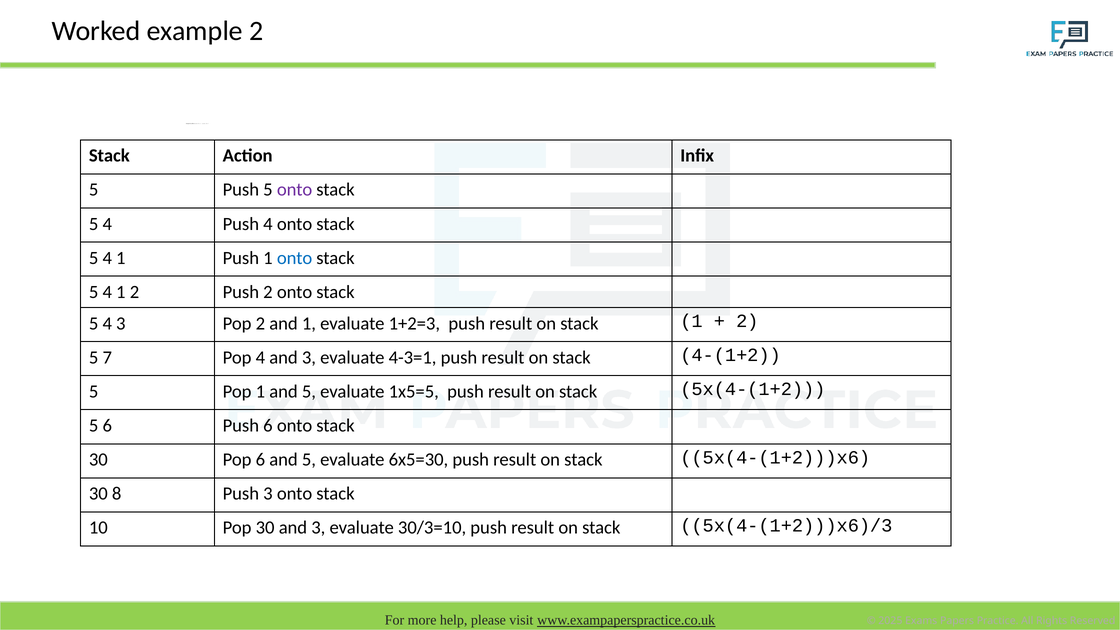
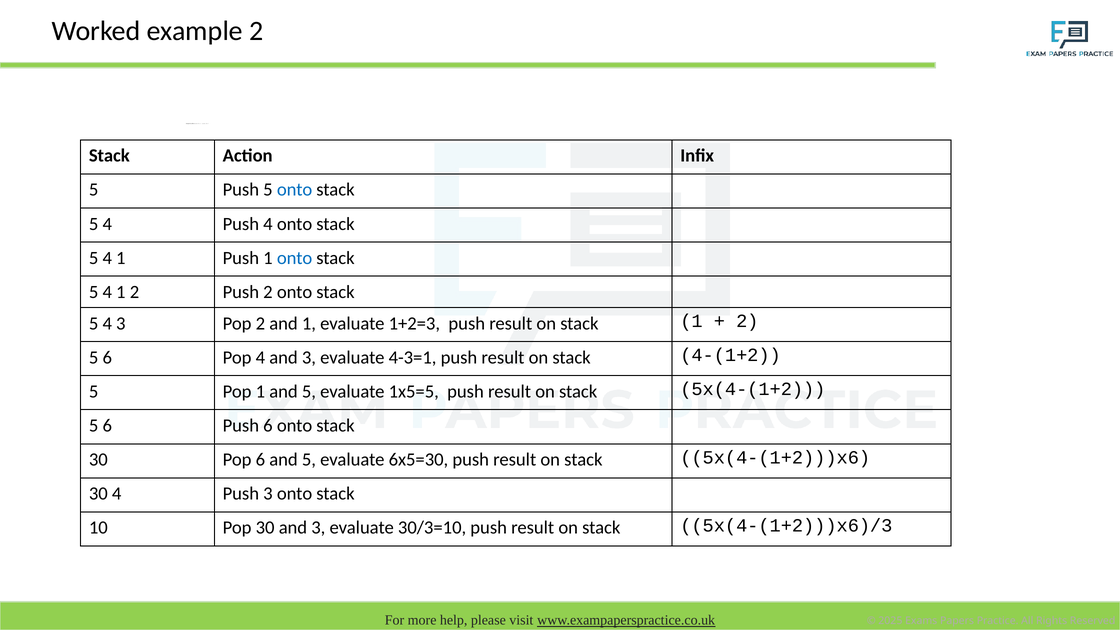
onto colour: purple -> blue (295, 190)
7: 7 -> 6 (107, 357)
30 8: 8 -> 4 (117, 494)
